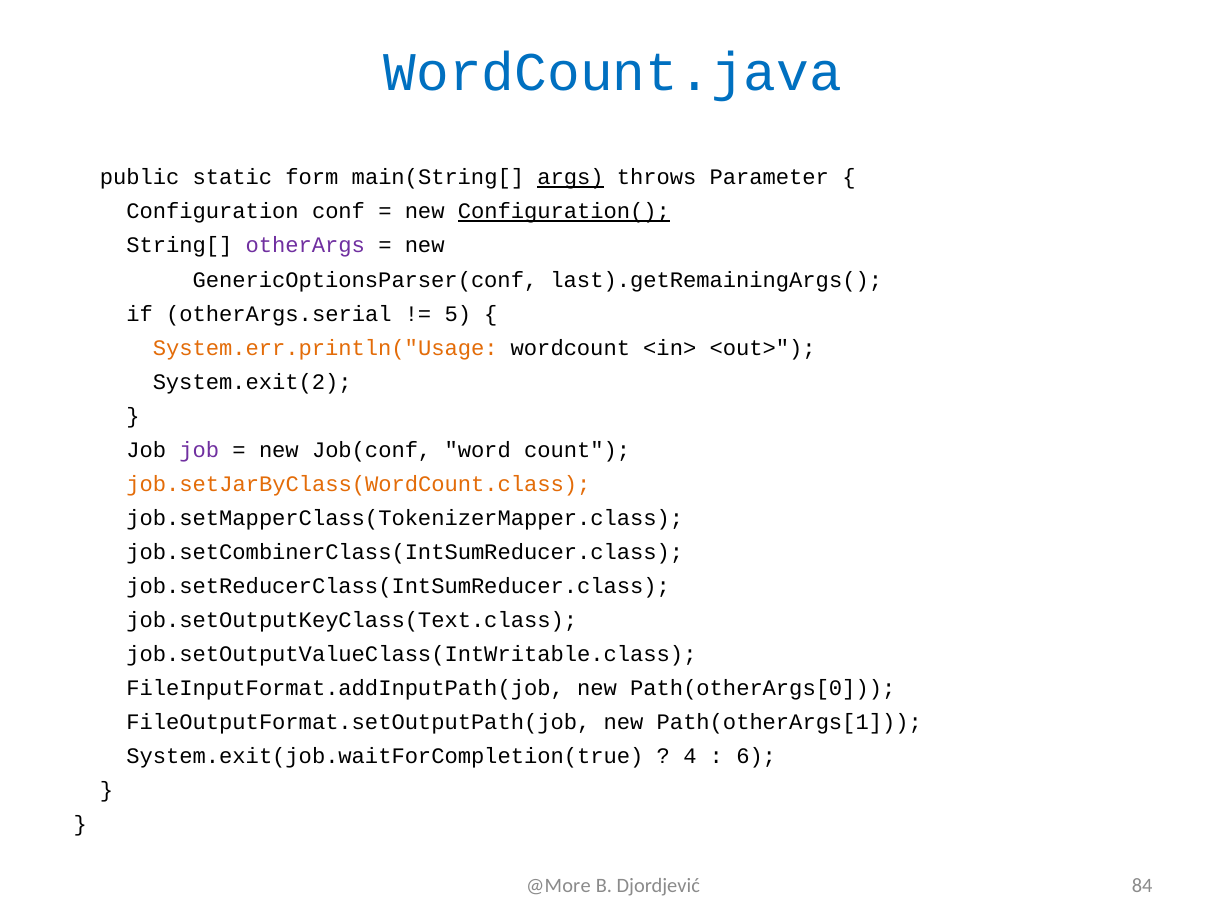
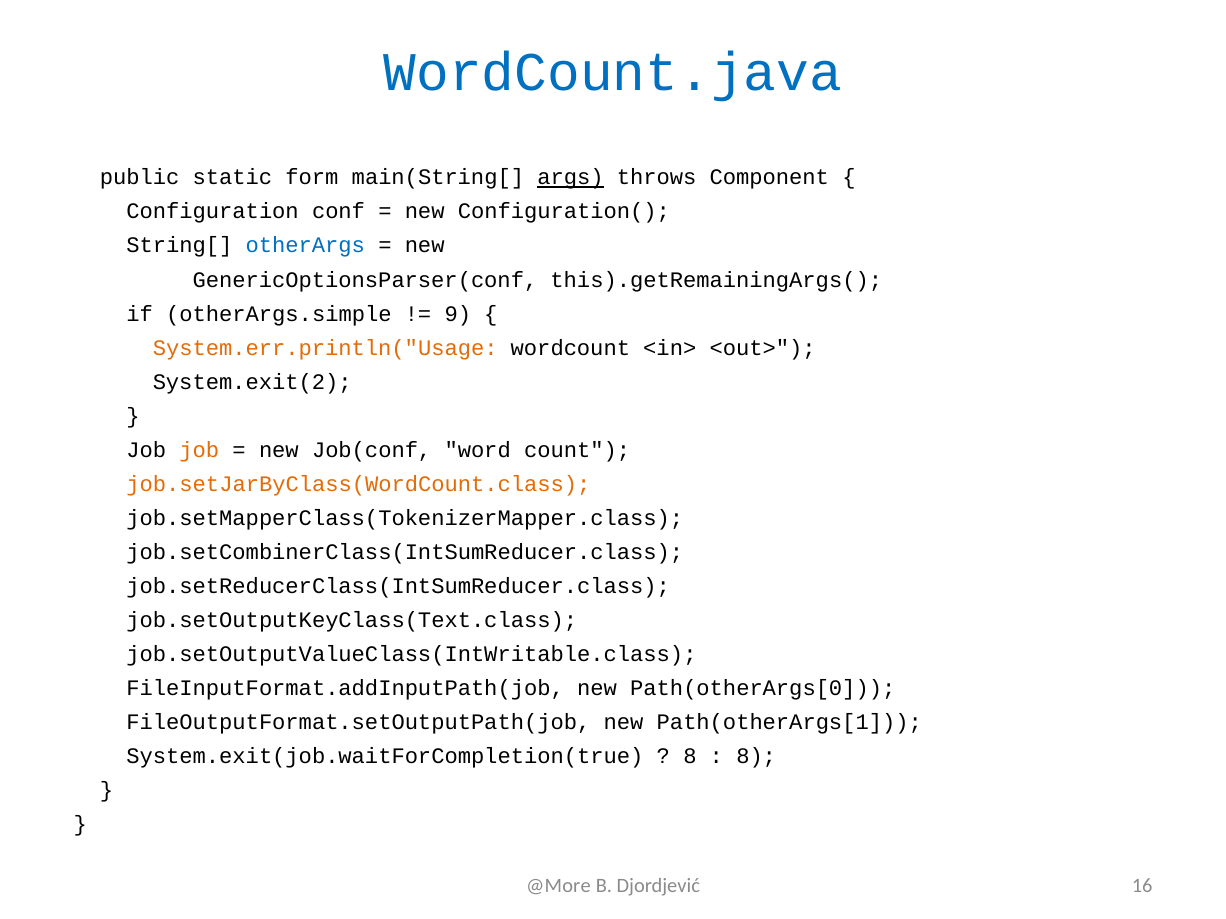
Parameter: Parameter -> Component (769, 178)
Configuration( underline: present -> none (564, 212)
otherArgs colour: purple -> blue (305, 246)
last).getRemainingArgs(: last).getRemainingArgs( -> this).getRemainingArgs( (716, 280)
otherArgs.serial: otherArgs.serial -> otherArgs.simple (279, 314)
5: 5 -> 9 (458, 314)
job colour: purple -> orange (199, 450)
4: 4 -> 8 (690, 757)
6: 6 -> 8 (756, 757)
84: 84 -> 16 (1142, 886)
